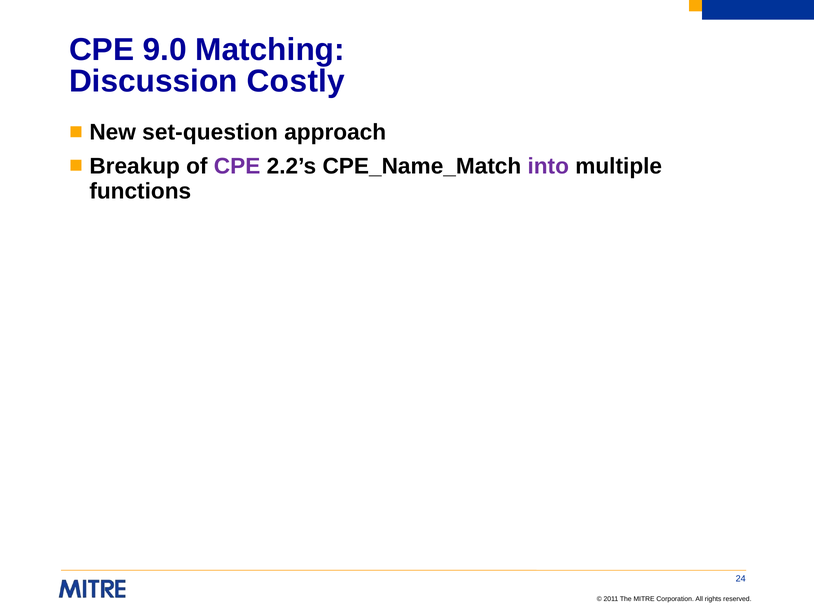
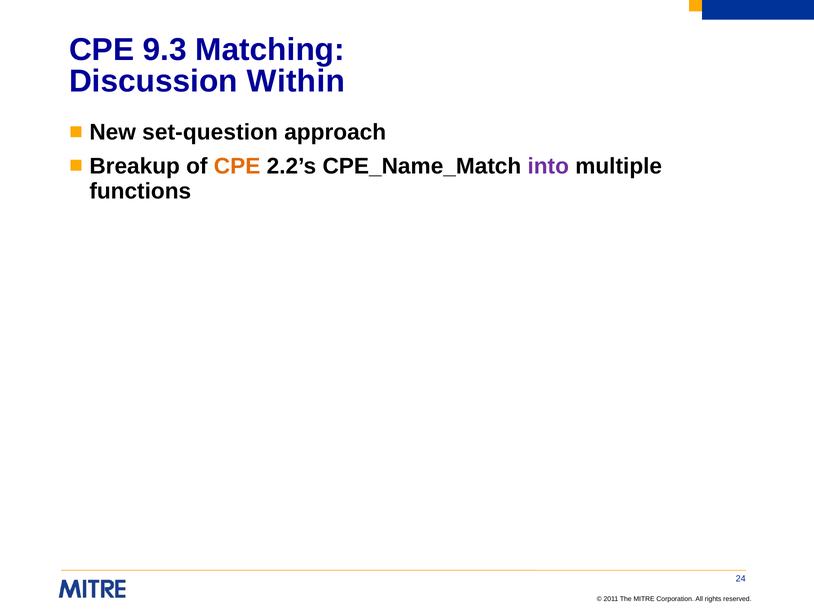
9.0: 9.0 -> 9.3 (165, 50)
Costly: Costly -> Within (296, 81)
CPE colour: purple -> orange (237, 166)
